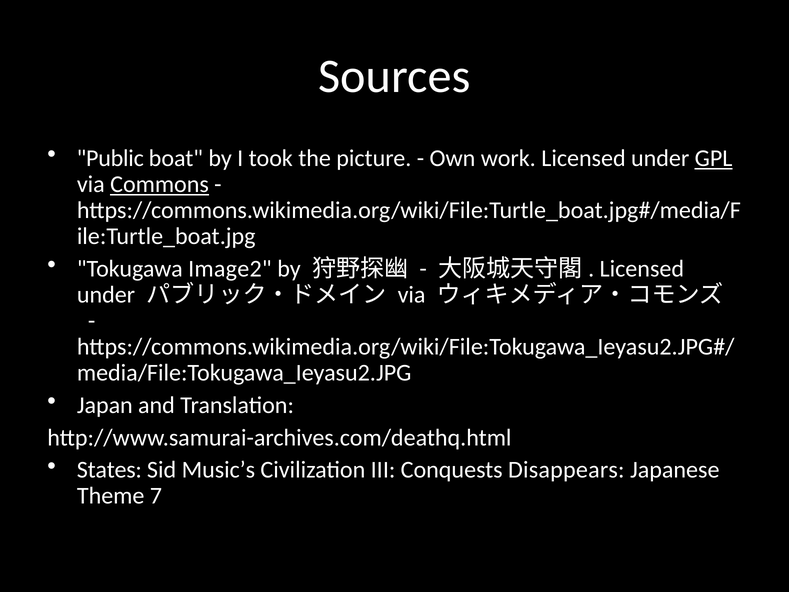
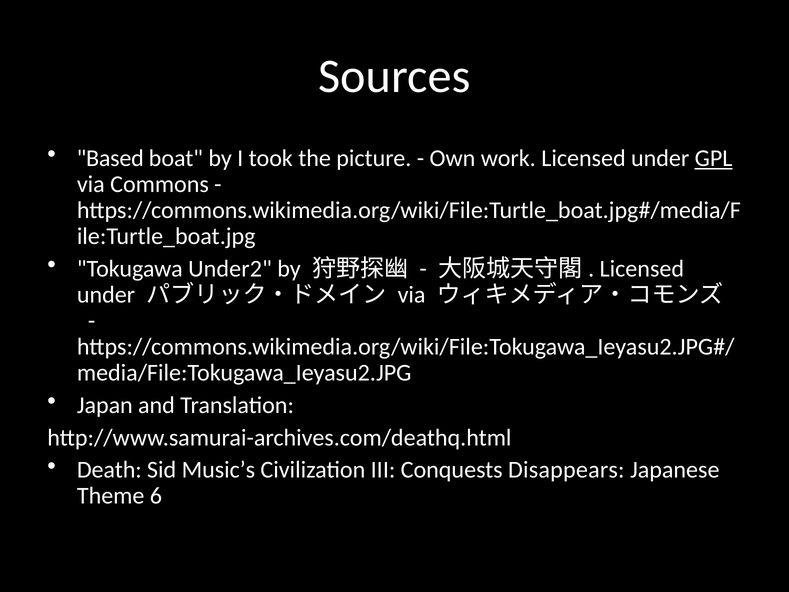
Public: Public -> Based (110, 158)
Commons underline: present -> none (160, 184)
Image2: Image2 -> Under2 (230, 269)
States: States -> Death (109, 470)
7: 7 -> 6 (156, 496)
